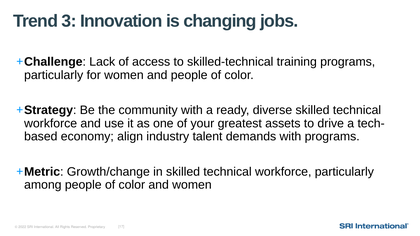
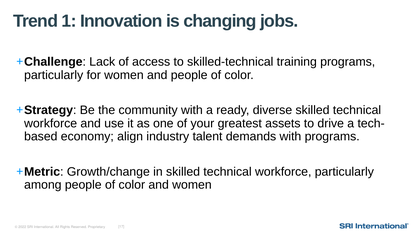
3: 3 -> 1 (69, 21)
